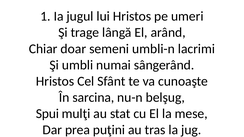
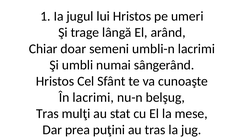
În sarcina: sarcina -> lacrimi (93, 98)
Spui: Spui -> Tras (47, 114)
